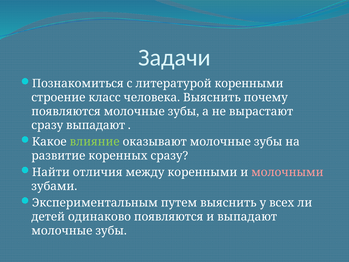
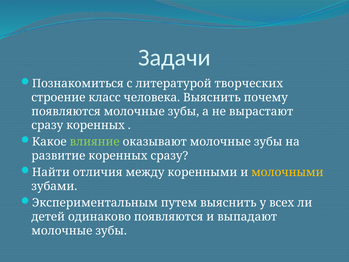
литературой коренными: коренными -> творческих (249, 83)
сразу выпадают: выпадают -> коренных (96, 125)
молочными colour: pink -> yellow (287, 172)
